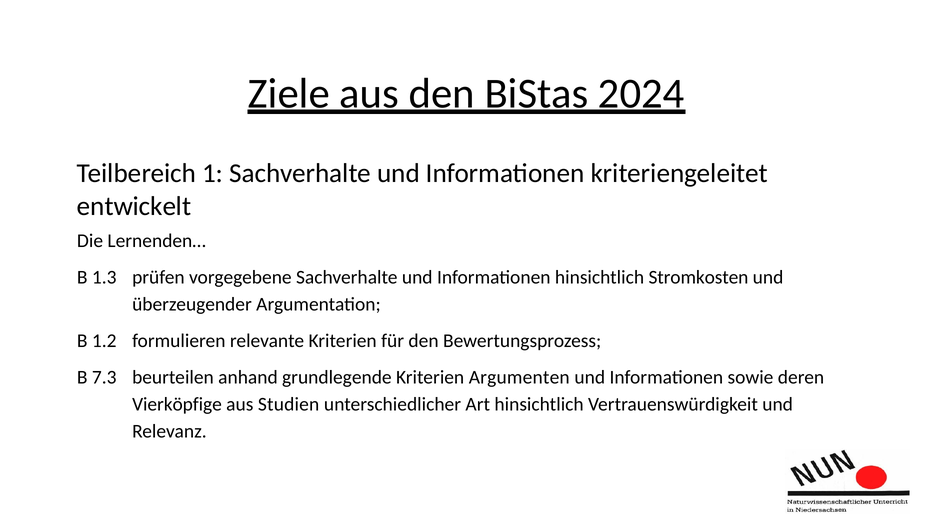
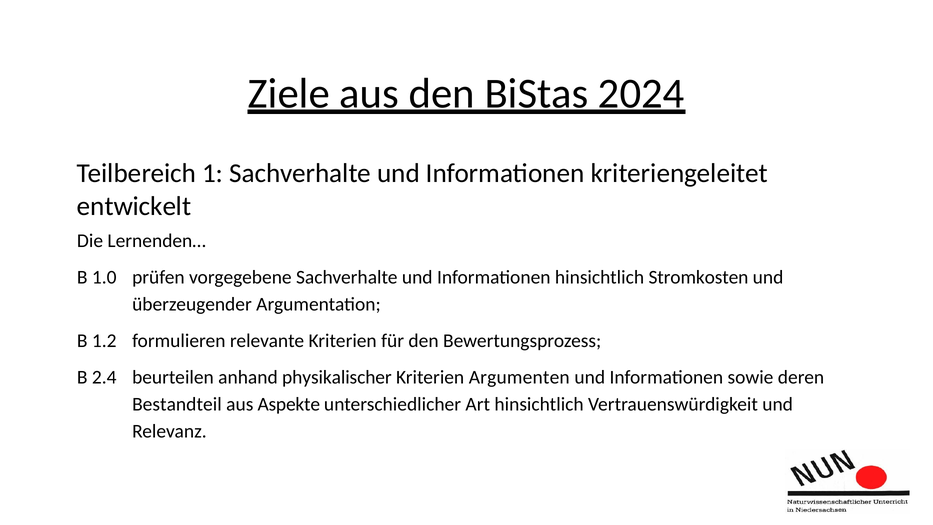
1.3: 1.3 -> 1.0 (104, 277)
7.3: 7.3 -> 2.4 (104, 377)
grundlegende: grundlegende -> physikalischer (337, 377)
Vierköpfige: Vierköpfige -> Bestandteil (177, 404)
Studien: Studien -> Aspekte (289, 404)
